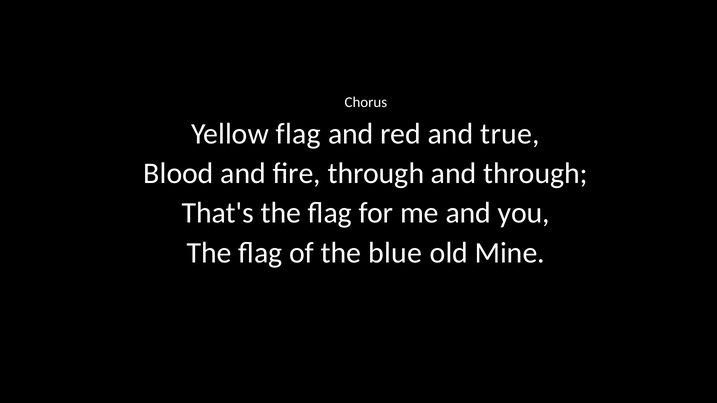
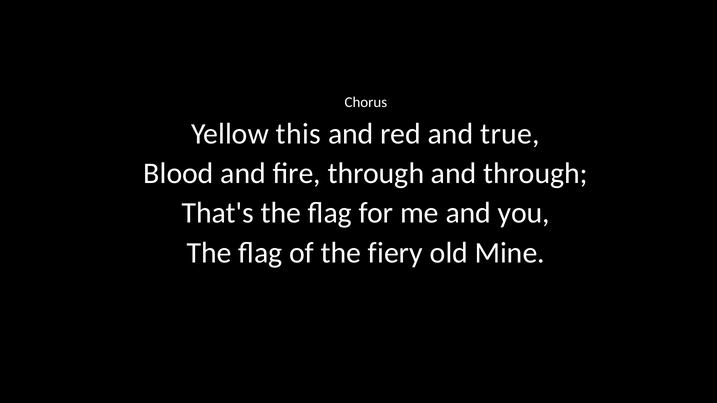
Yellow flag: flag -> this (298, 134)
blue: blue -> fiery (395, 253)
